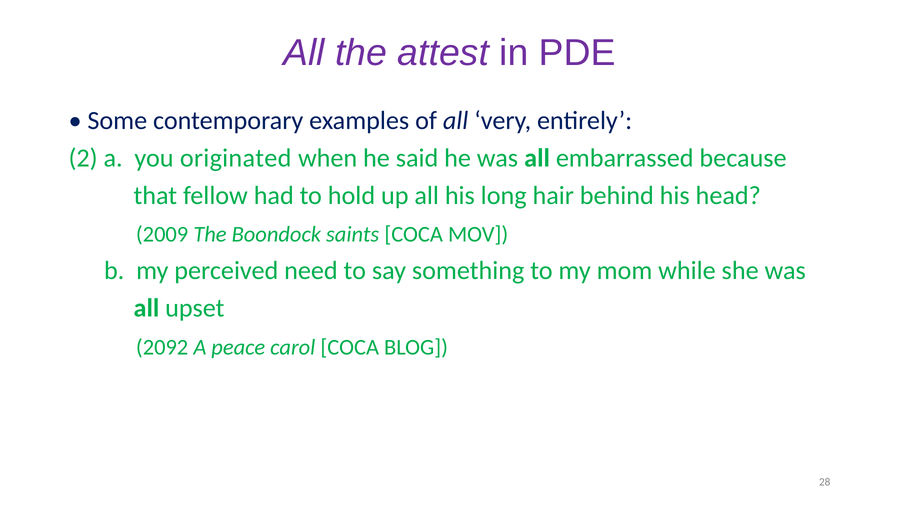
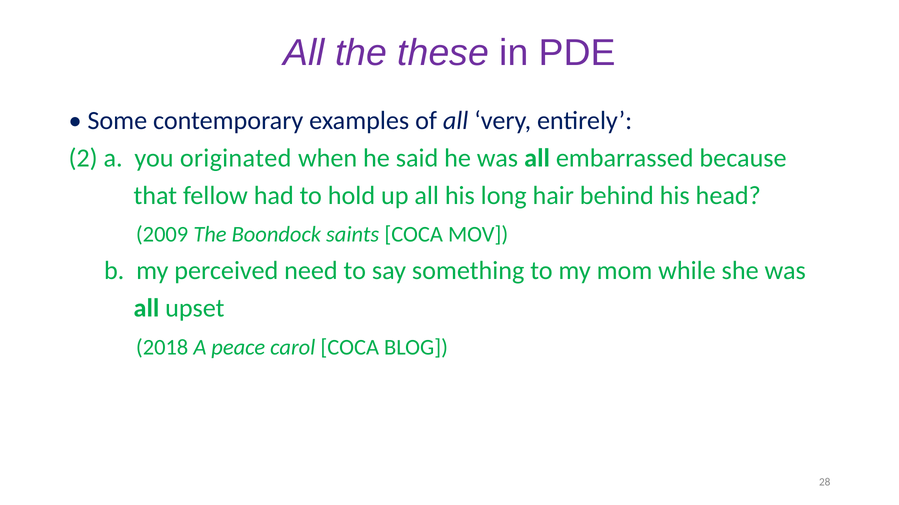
attest: attest -> these (443, 53)
2092: 2092 -> 2018 (162, 348)
